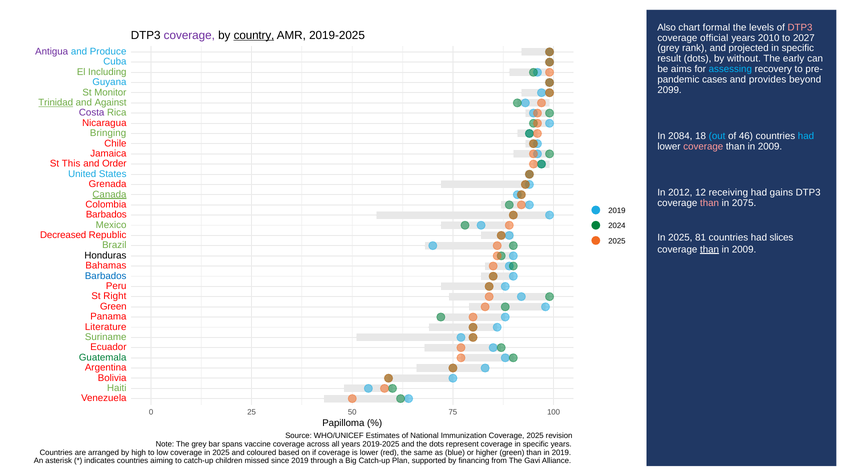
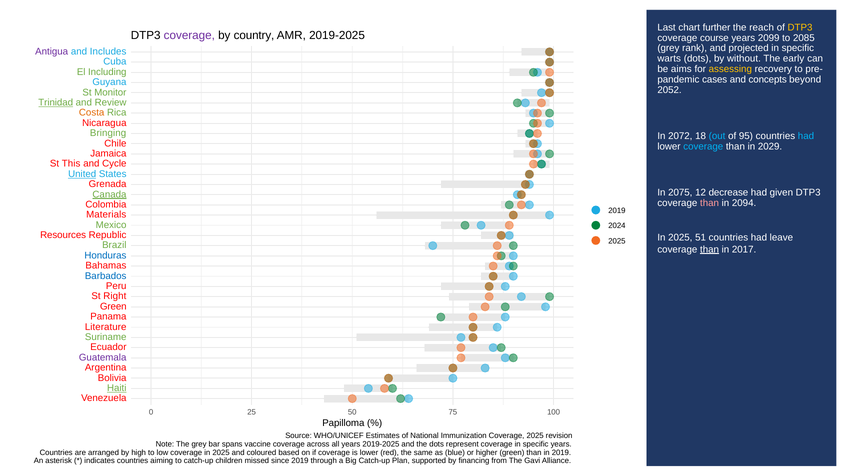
Also: Also -> Last (667, 27)
formal: formal -> further (717, 27)
levels: levels -> reach (762, 27)
DTP3 colour: pink -> yellow (800, 27)
country underline: present -> none (254, 35)
official: official -> course (714, 38)
2010: 2010 -> 2099 (769, 38)
2027: 2027 -> 2085 (804, 38)
Produce: Produce -> Includes (108, 52)
result: result -> warts (669, 59)
assessing colour: light blue -> yellow (730, 69)
provides: provides -> concepts (768, 80)
2099: 2099 -> 2052 (670, 90)
Against: Against -> Review (111, 103)
Costa colour: purple -> orange (92, 113)
2084: 2084 -> 2072 (680, 136)
46: 46 -> 95 (746, 136)
coverage colour: pink -> light blue (703, 147)
2009: 2009 -> 2029 (770, 147)
Order: Order -> Cycle (114, 164)
United underline: none -> present (82, 174)
2012: 2012 -> 2075 (680, 193)
receiving: receiving -> decrease (728, 193)
gains: gains -> given (781, 193)
2075: 2075 -> 2094 (744, 203)
Barbados: Barbados -> Materials (106, 215)
Decreased: Decreased -> Resources (63, 235)
81: 81 -> 51 (701, 238)
slices: slices -> leave (781, 238)
2009: 2009 -> 2017 (744, 250)
Honduras colour: black -> blue (105, 256)
Guatemala colour: green -> purple (103, 358)
Haiti underline: none -> present (117, 388)
